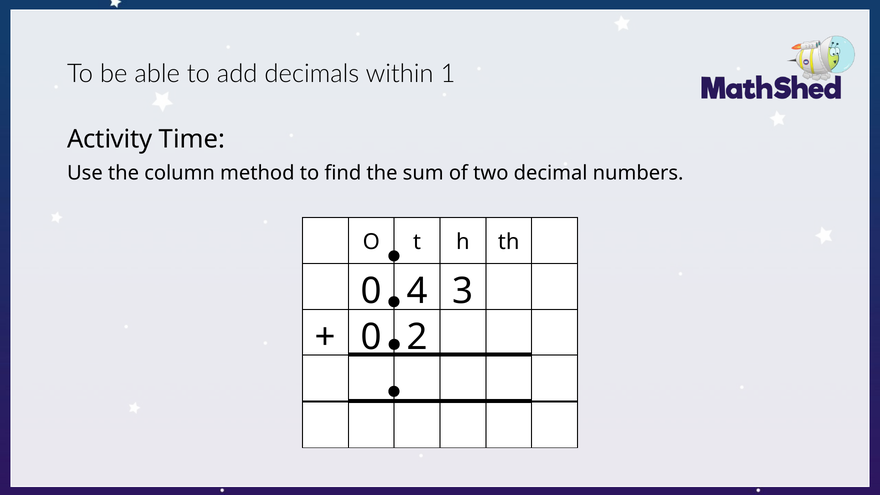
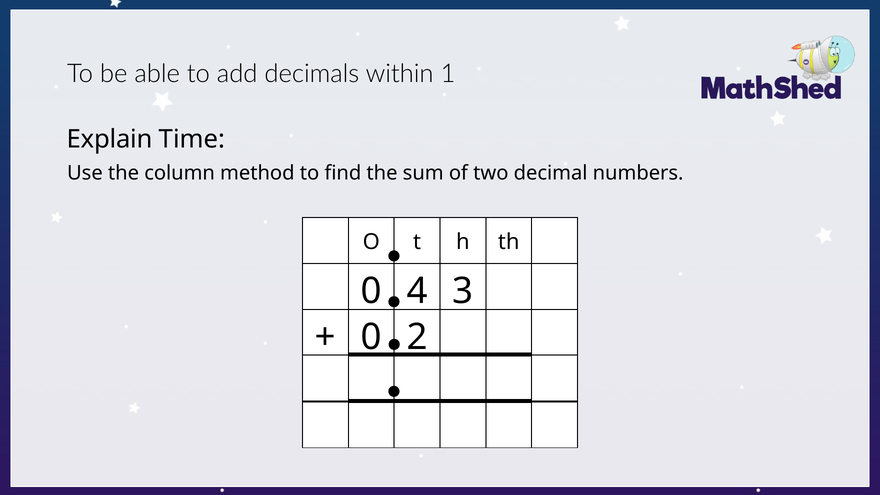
Activity: Activity -> Explain (110, 139)
